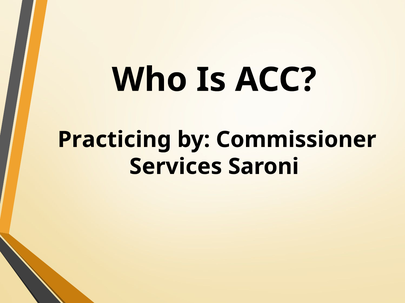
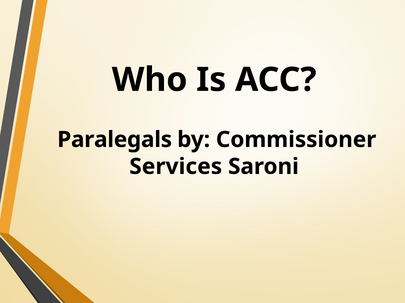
Practicing: Practicing -> Paralegals (115, 140)
